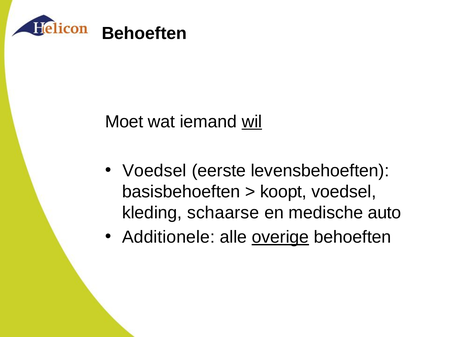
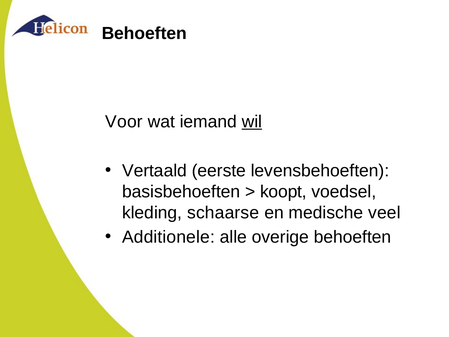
Moet: Moet -> Voor (124, 122)
Voedsel: Voedsel -> Vertaald (155, 171)
auto: auto -> veel (384, 212)
overige underline: present -> none (280, 237)
